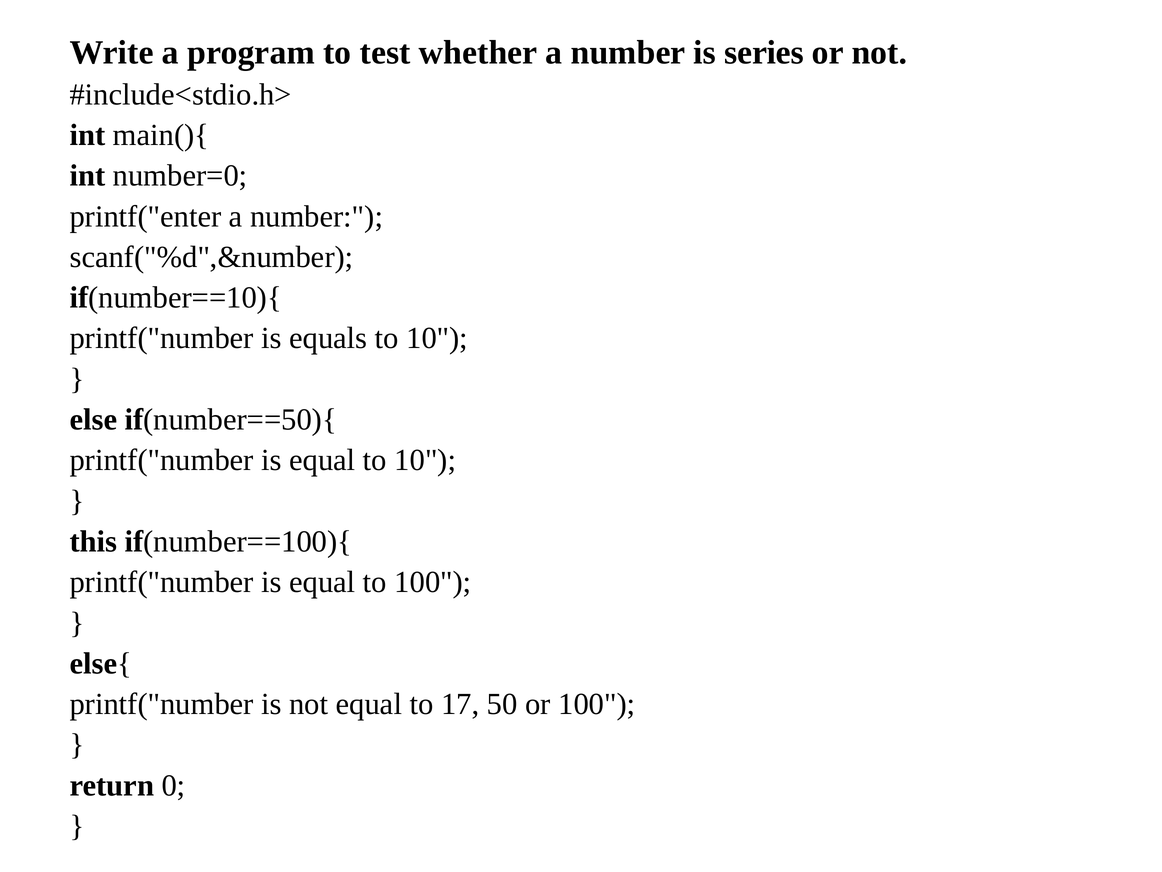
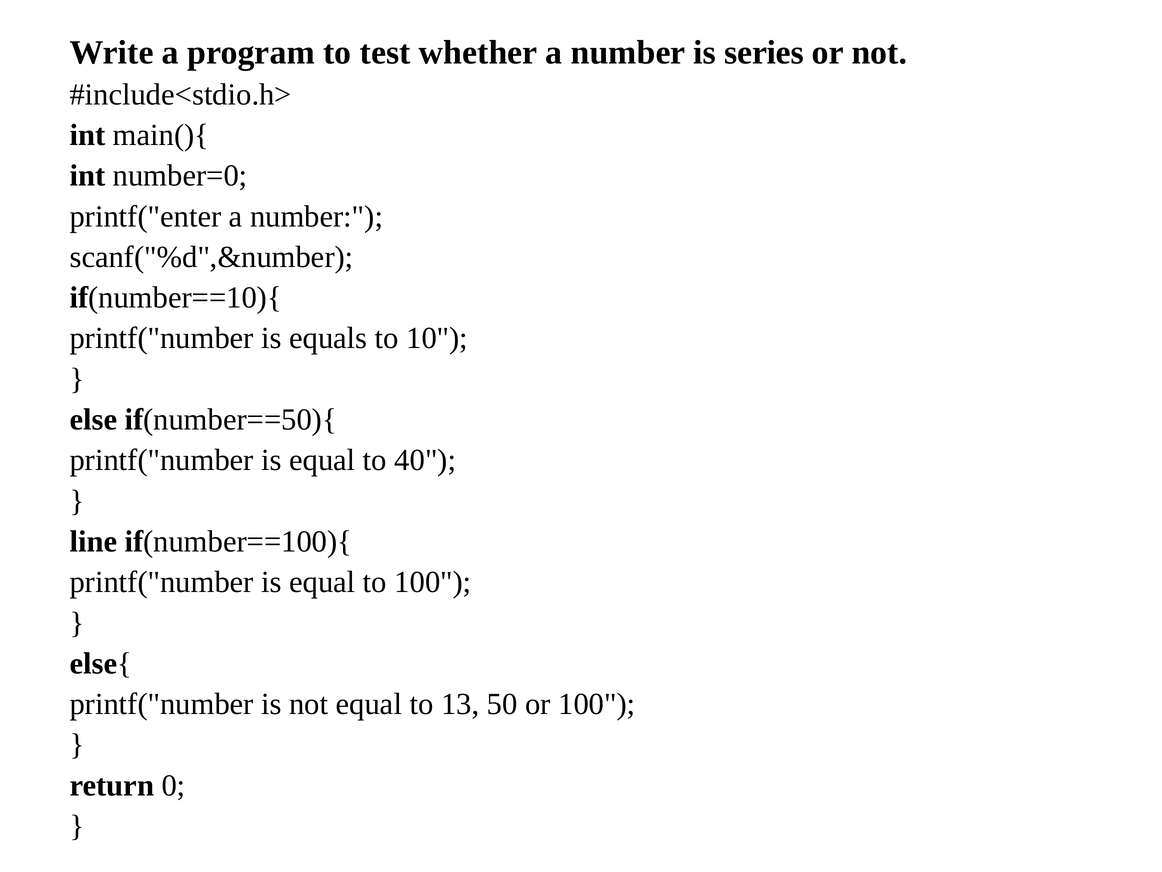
equal to 10: 10 -> 40 (425, 460)
this: this -> line (93, 541)
17: 17 -> 13 (460, 704)
